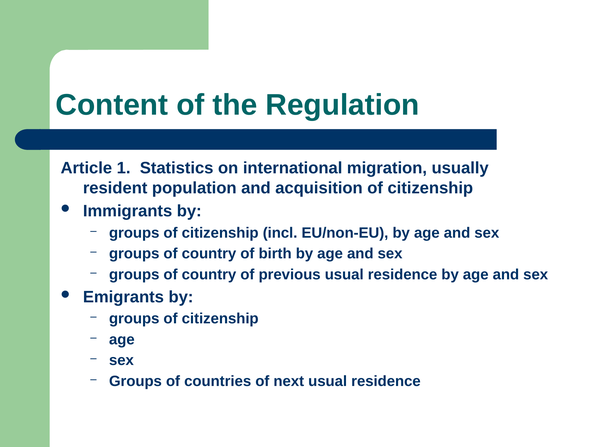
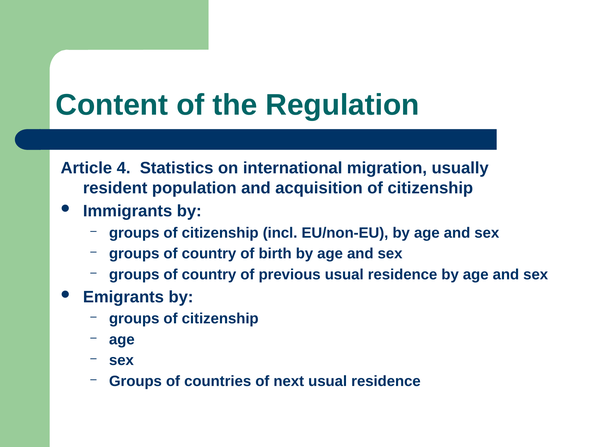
1: 1 -> 4 (124, 168)
